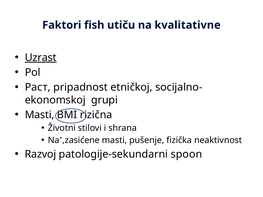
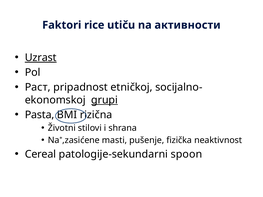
fish: fish -> rice (94, 25)
kvalitativne: kvalitativne -> активности (188, 25)
grupi underline: none -> present (104, 100)
Masti: Masti -> Pasta (40, 115)
Razvoj: Razvoj -> Cereal (40, 154)
